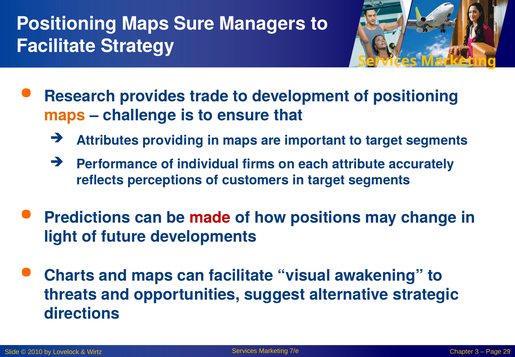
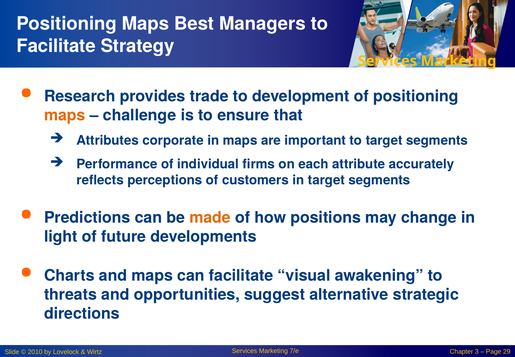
Sure: Sure -> Best (194, 24)
providing: providing -> corporate (173, 140)
made colour: red -> orange (210, 217)
